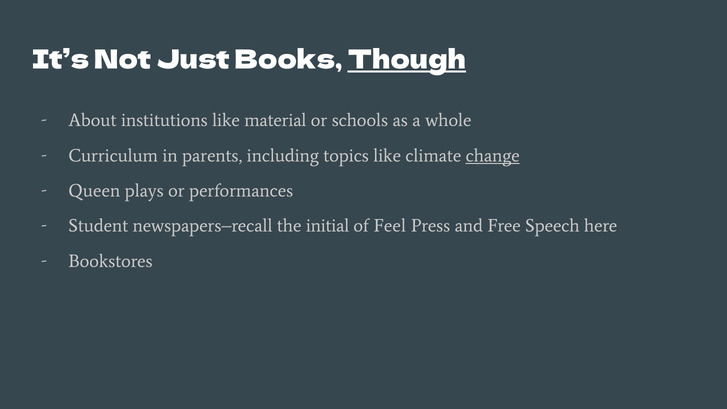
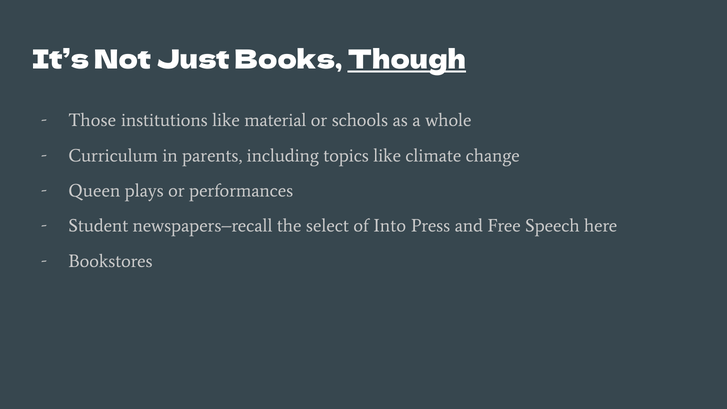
About: About -> Those (92, 120)
change underline: present -> none (493, 156)
initial: initial -> select (327, 226)
Feel: Feel -> Into (390, 226)
